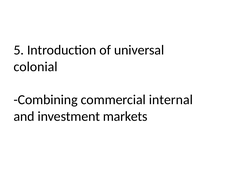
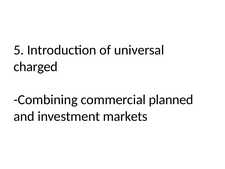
colonial: colonial -> charged (36, 67)
internal: internal -> planned (171, 100)
